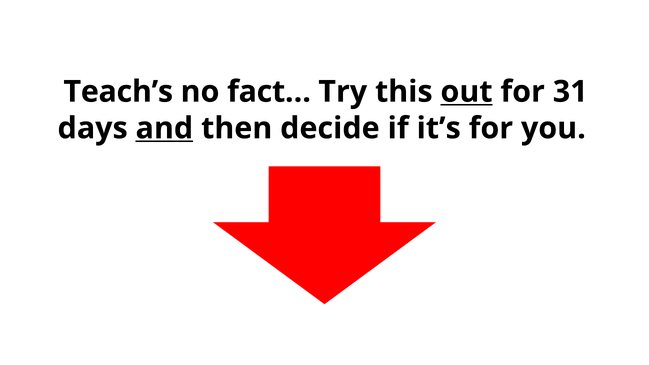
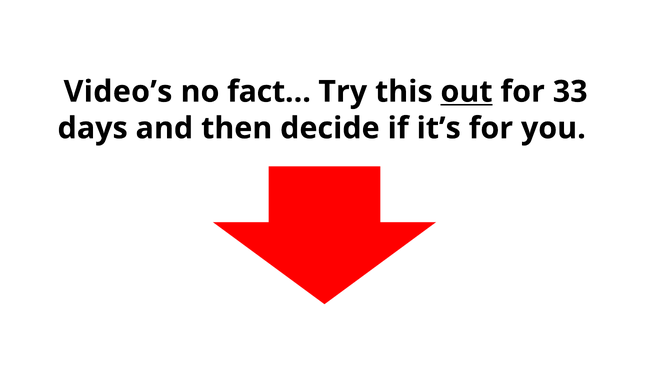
Teach’s: Teach’s -> Video’s (118, 92)
31: 31 -> 33 (570, 92)
and underline: present -> none (164, 128)
